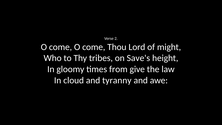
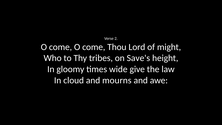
from: from -> wide (118, 69)
tyranny: tyranny -> mourns (117, 80)
